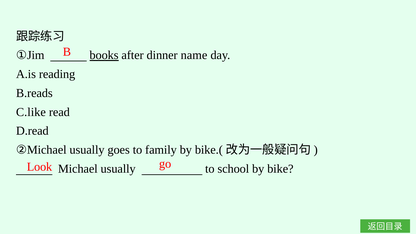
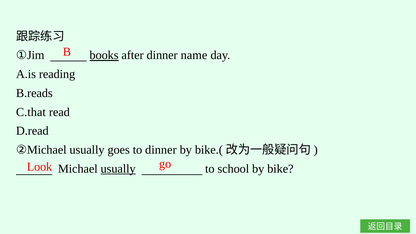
C.like: C.like -> C.that (31, 112)
to family: family -> dinner (161, 150)
usually underline: none -> present (118, 169)
